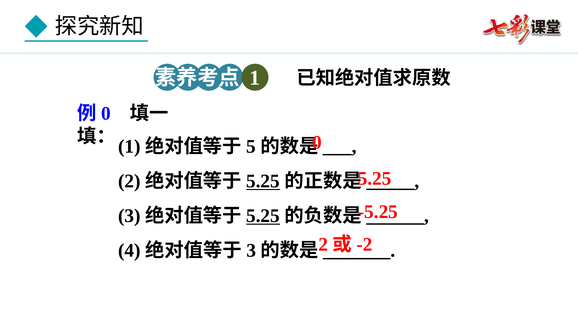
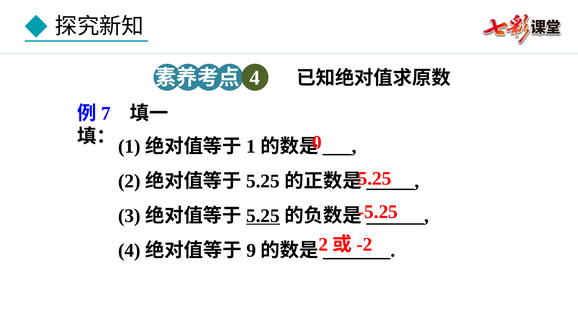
1: 1 -> 4 (255, 78)
0: 0 -> 7 (106, 113)
5: 5 -> 1 (251, 147)
5.25 underline: present -> none (263, 181)
3: 3 -> 9 (251, 251)
